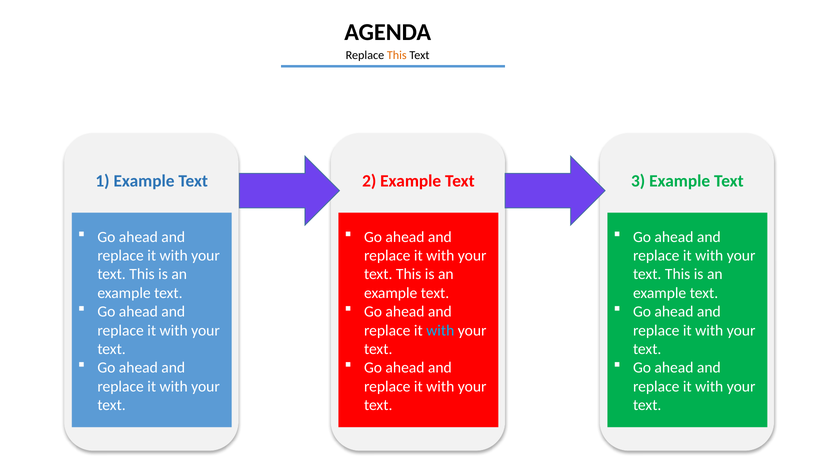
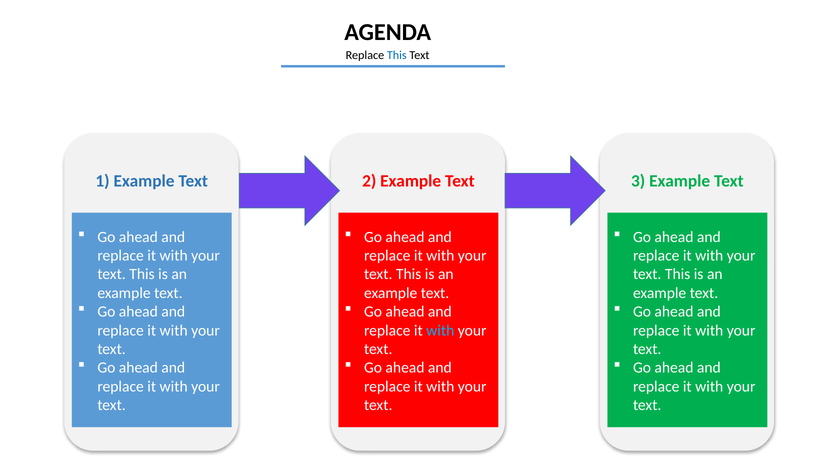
This colour: orange -> blue (397, 55)
